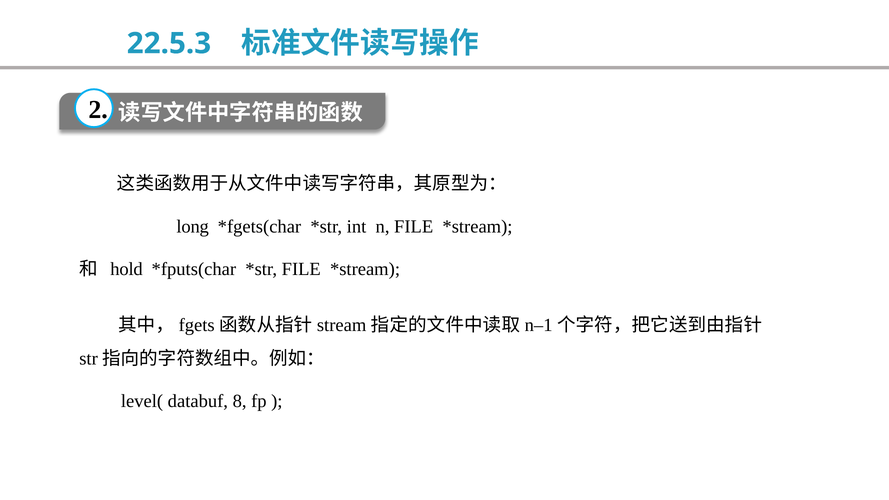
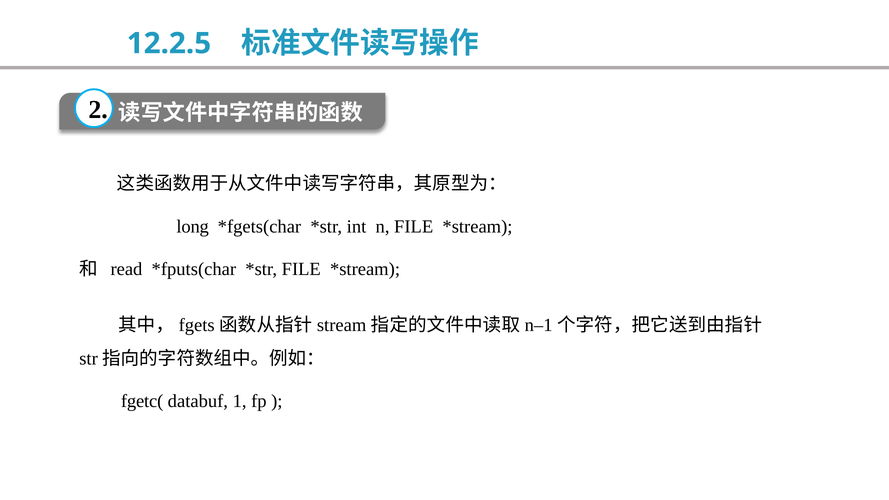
22.5.3: 22.5.3 -> 12.2.5 (169, 43)
hold: hold -> read (126, 269)
level(: level( -> fgetc( (142, 401)
8: 8 -> 1 (240, 401)
